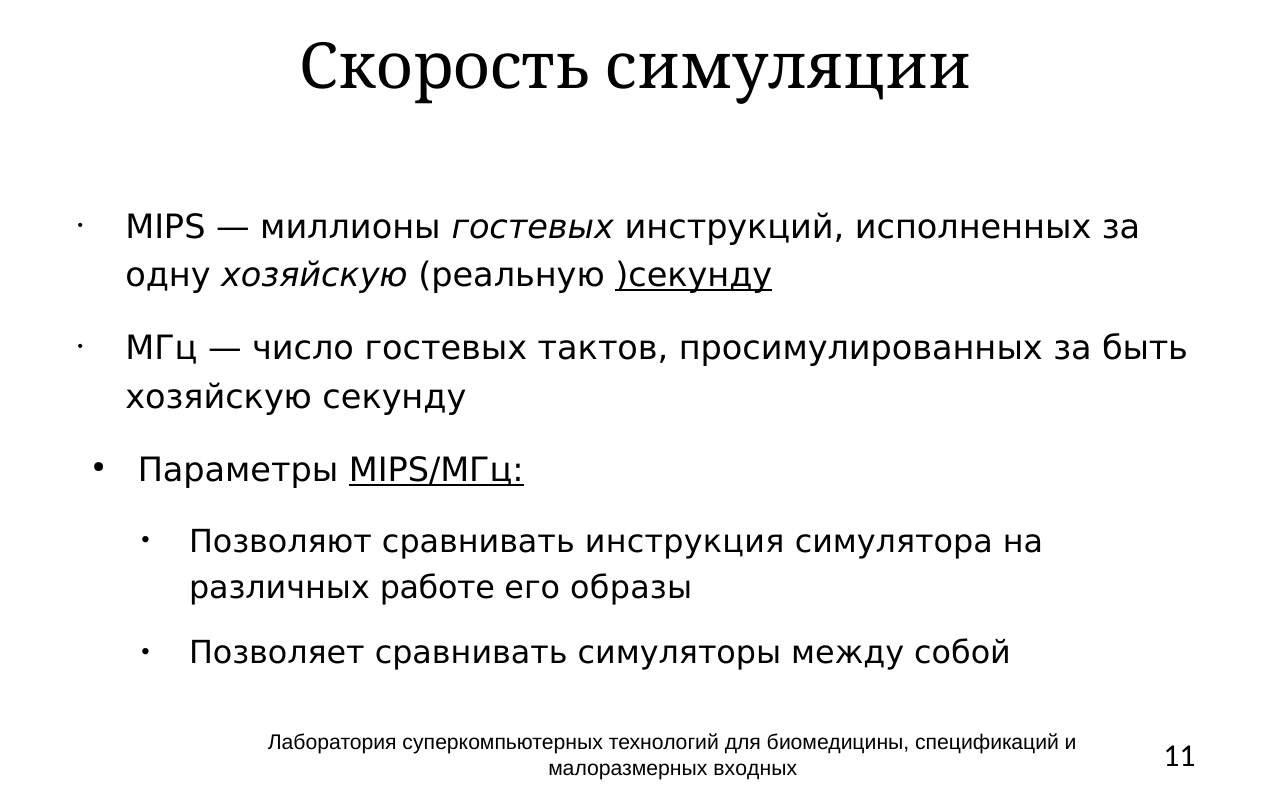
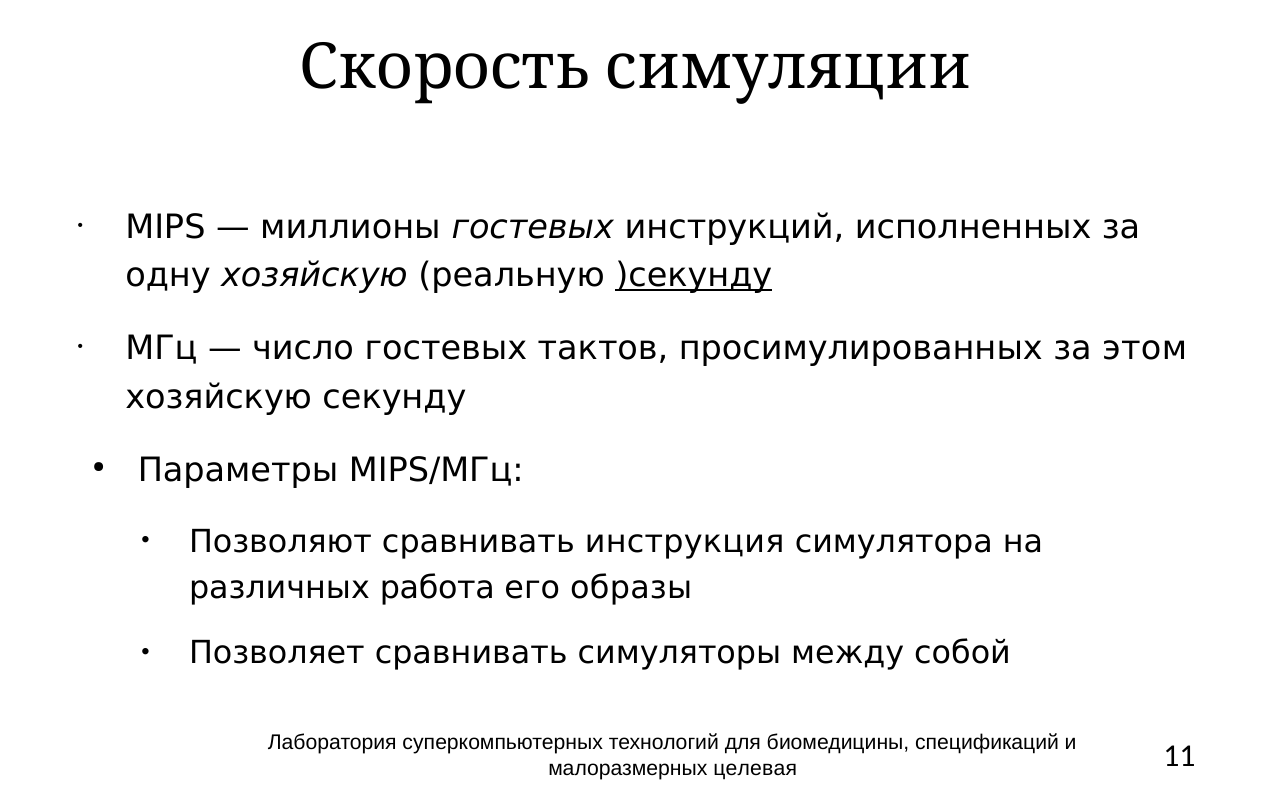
быть: быть -> этом (1145, 349)
MIPS/МГц underline: present -> none (436, 470)
работе: работе -> работа (437, 588)
входных: входных -> целевая (755, 768)
